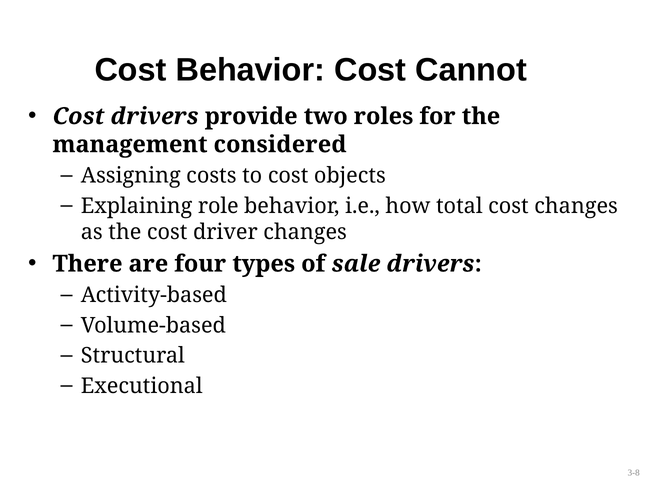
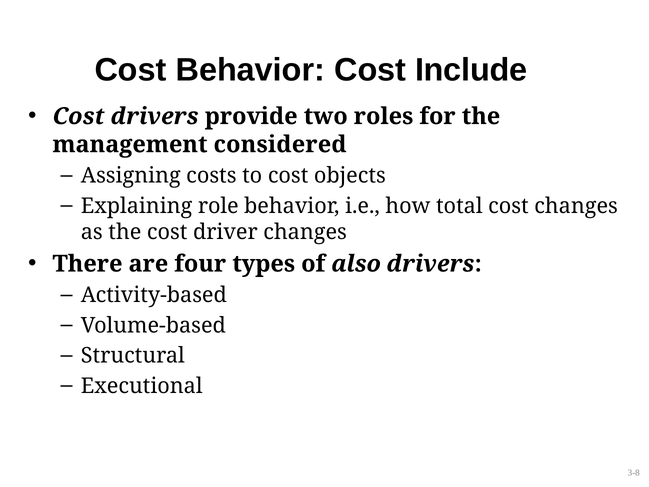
Cannot: Cannot -> Include (471, 70)
sale: sale -> also (356, 264)
